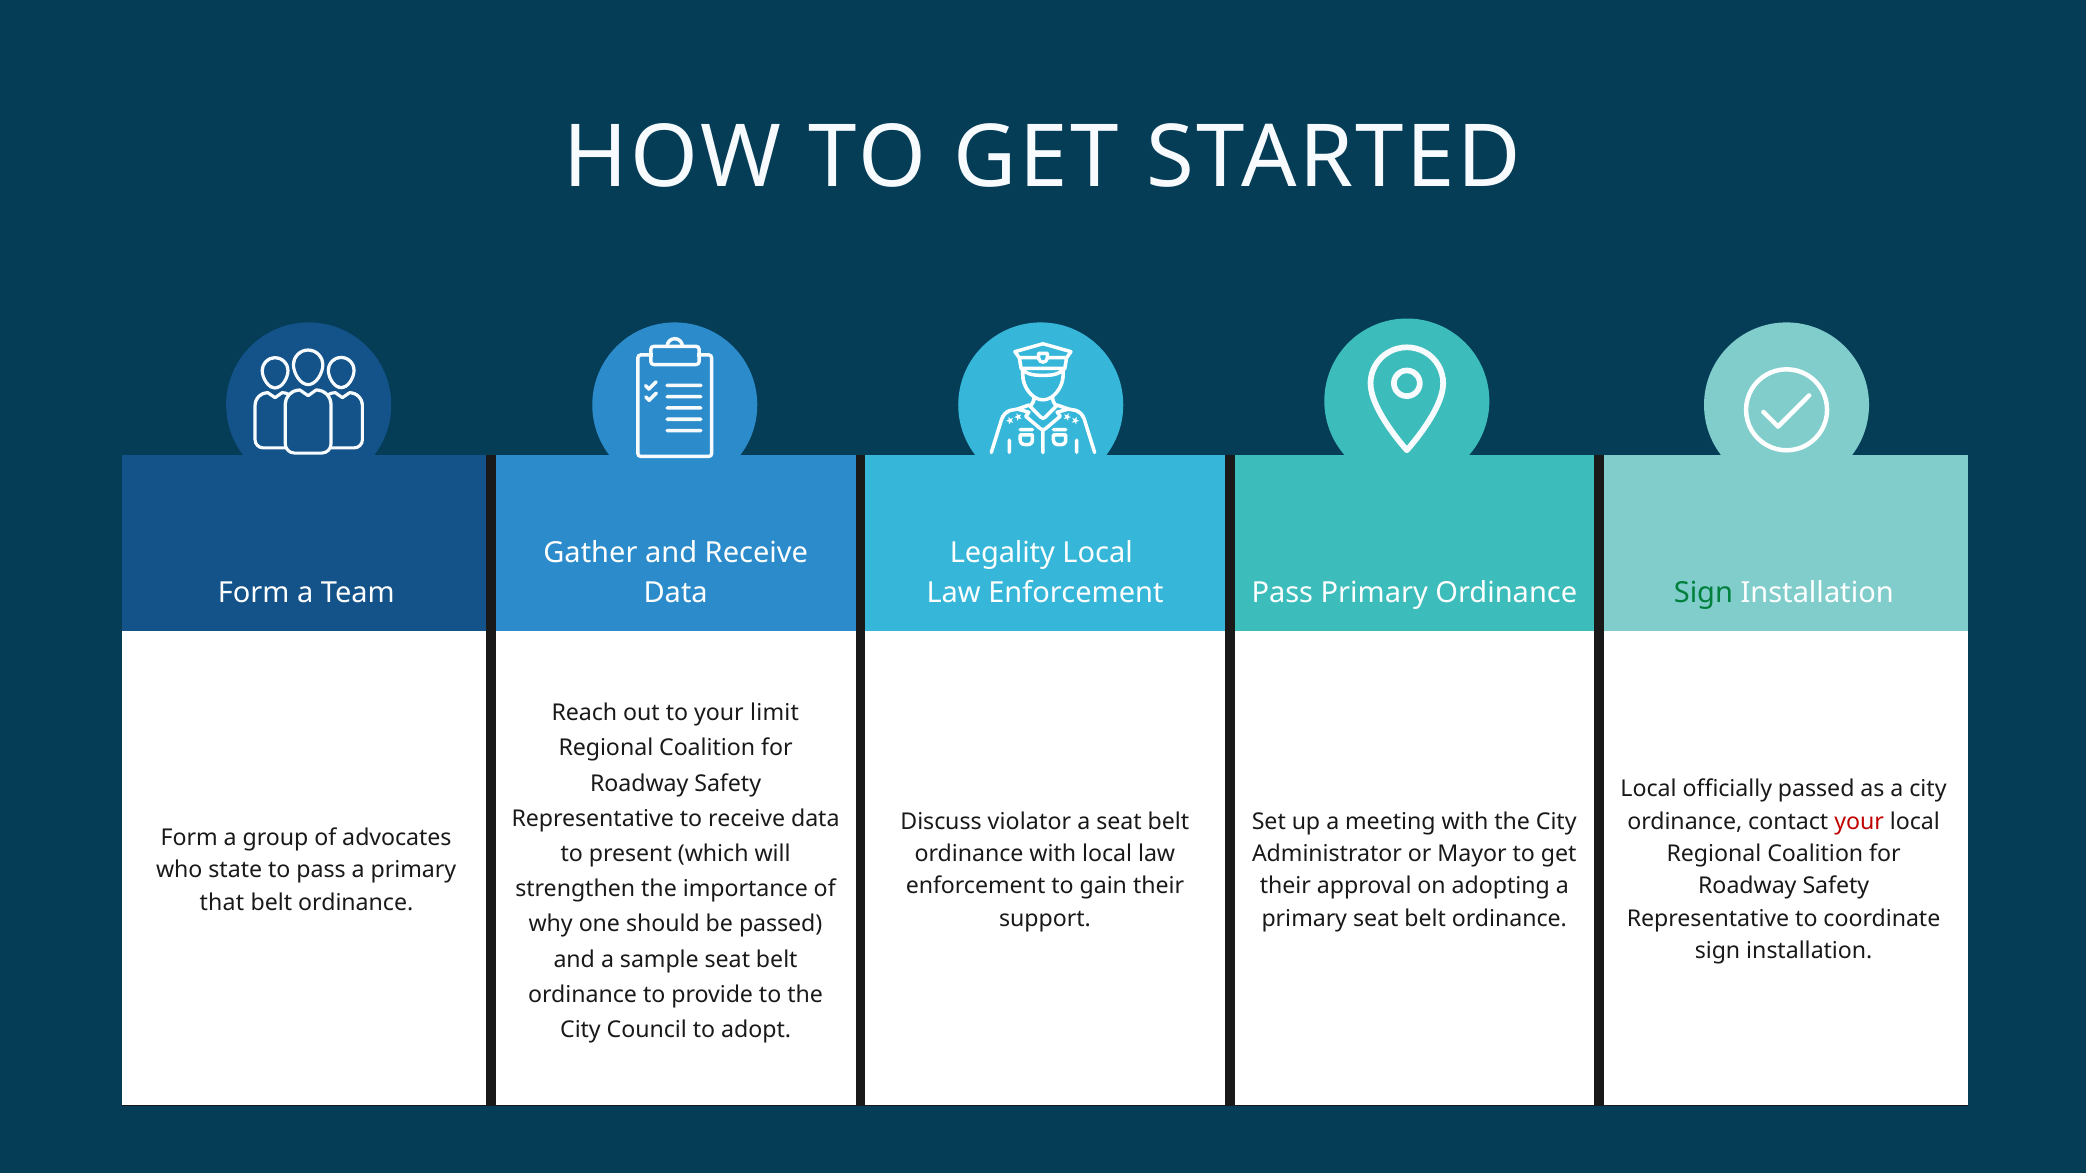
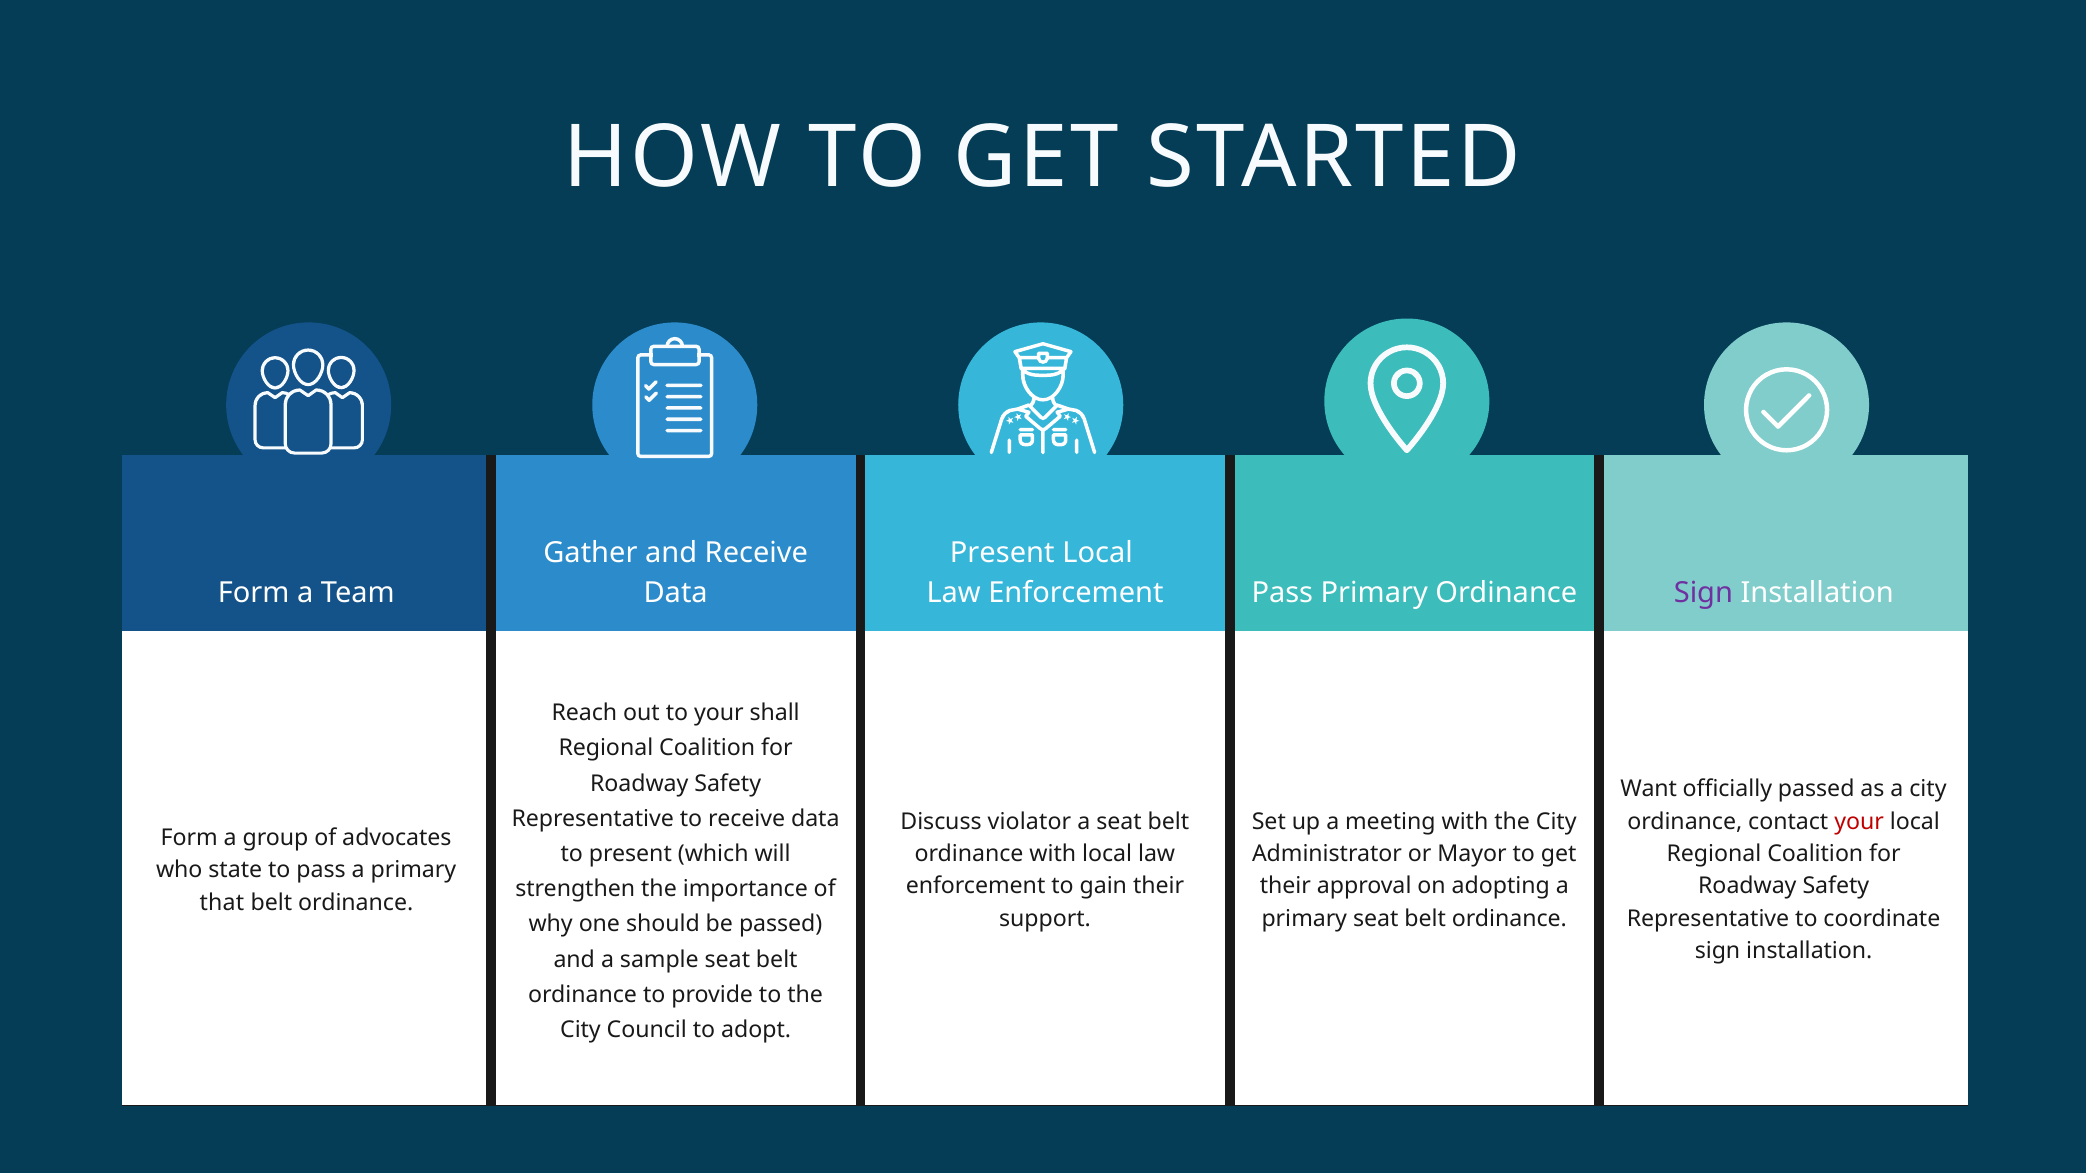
Legality: Legality -> Present (1002, 553)
Sign colour: green -> purple (1703, 594)
limit: limit -> shall (775, 713)
Local: Local -> Want (1649, 789)
